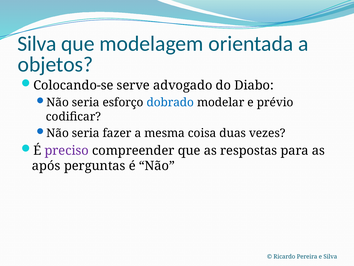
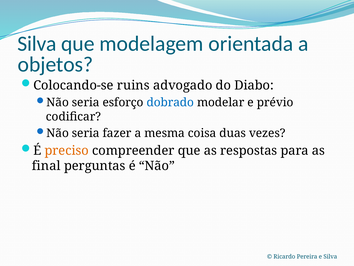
serve: serve -> ruins (133, 85)
preciso colour: purple -> orange (67, 150)
após: após -> final (46, 166)
